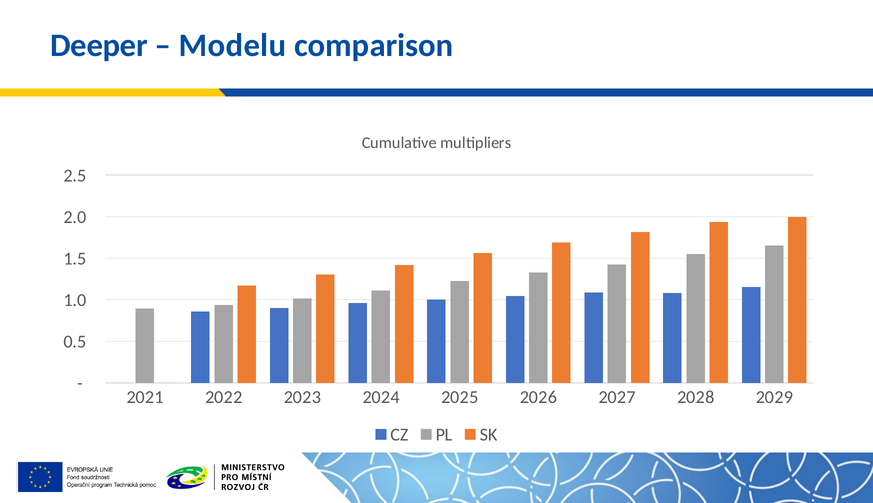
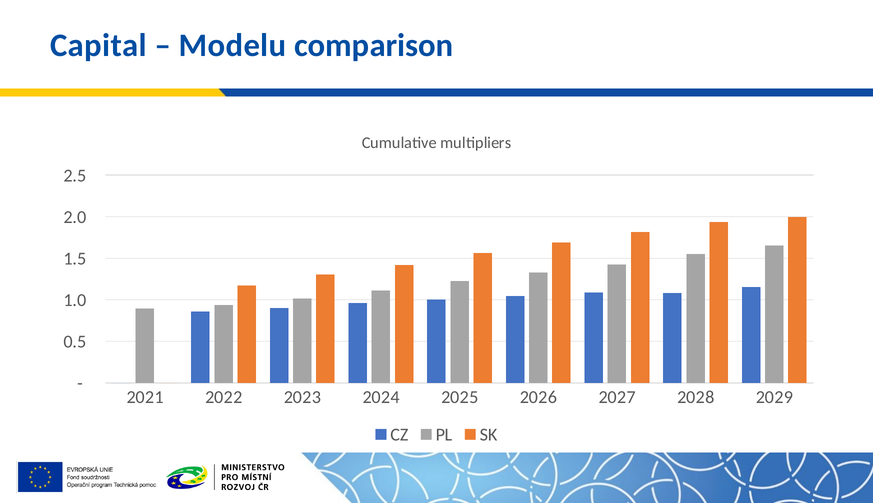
Deeper: Deeper -> Capital (99, 45)
